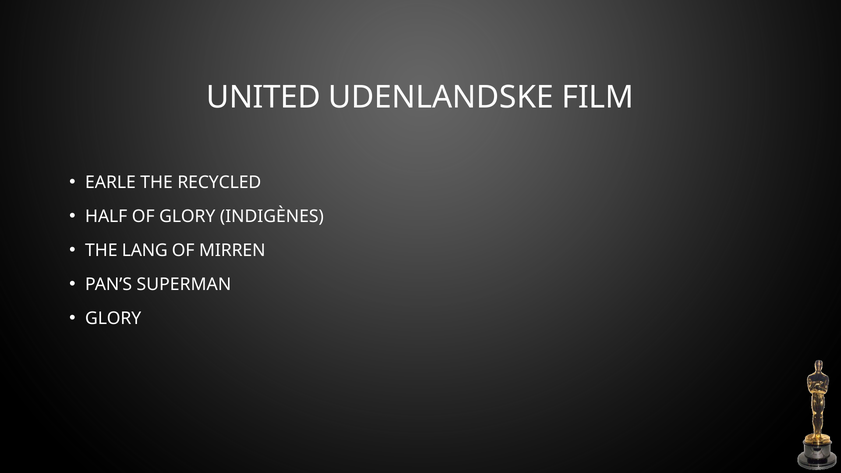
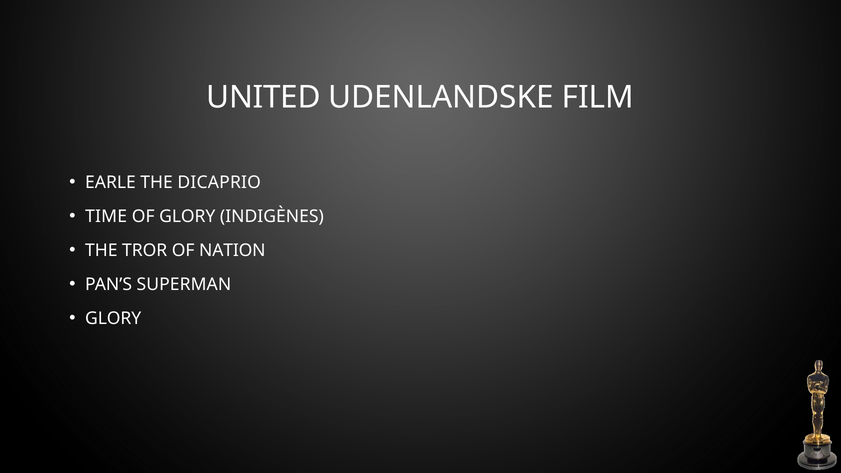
RECYCLED: RECYCLED -> DICAPRIO (219, 182)
HALF: HALF -> TIME (106, 216)
LANG: LANG -> TROR (145, 250)
MIRREN: MIRREN -> NATION (232, 250)
